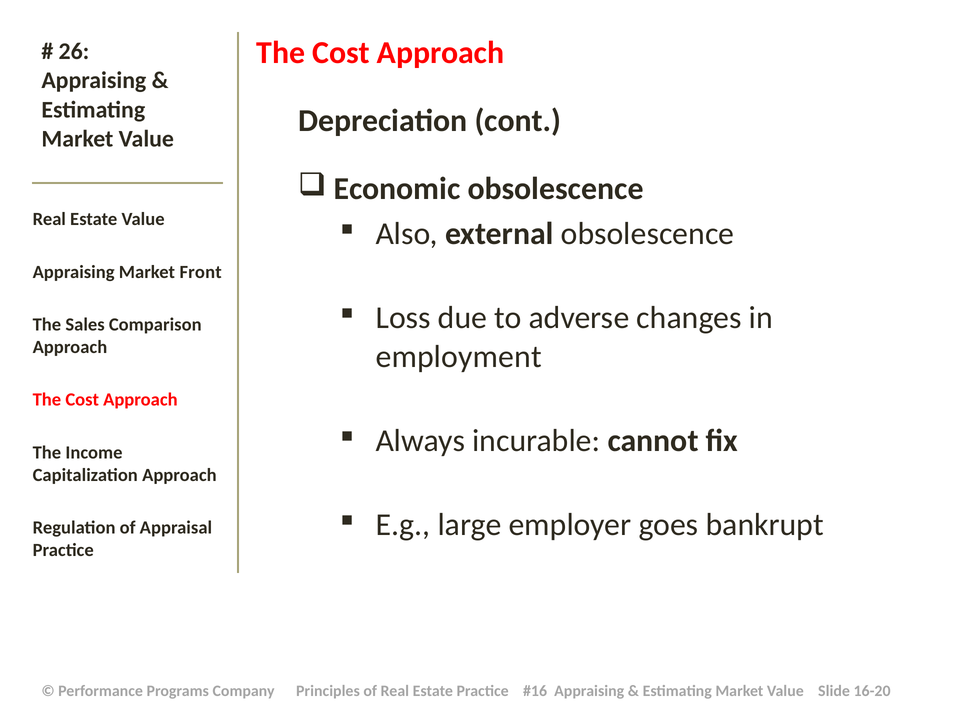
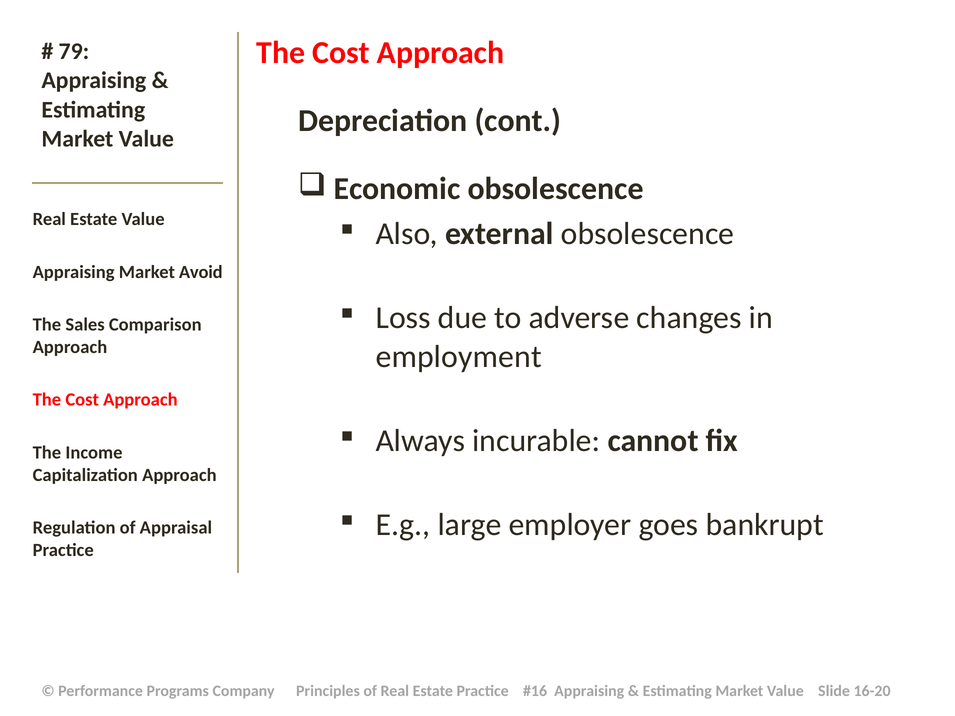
26: 26 -> 79 (74, 51)
Front: Front -> Avoid (201, 272)
